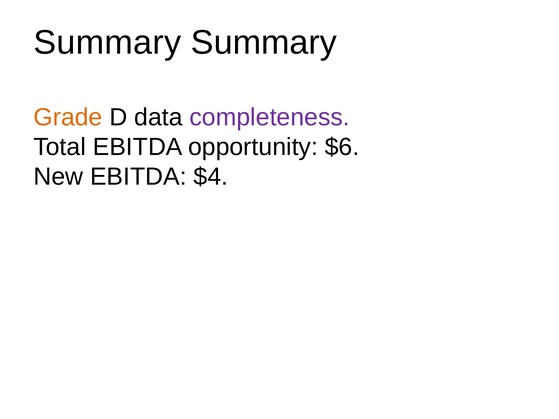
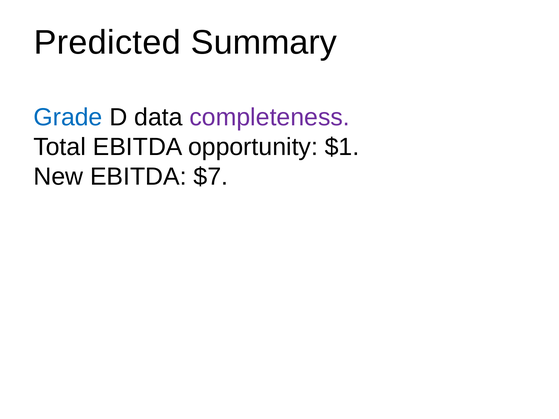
Summary: Summary -> Predicted (107, 42)
Grade colour: orange -> blue (68, 117)
$6: $6 -> $1 (342, 147)
$4: $4 -> $7 (211, 177)
